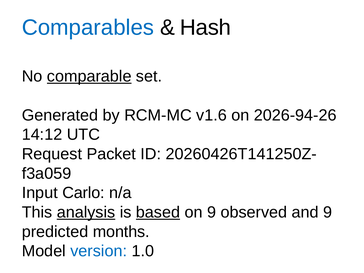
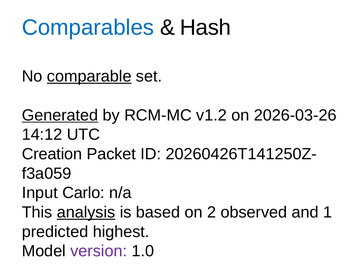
Generated underline: none -> present (60, 115)
v1.6: v1.6 -> v1.2 (212, 115)
2026-94-26: 2026-94-26 -> 2026-03-26 (295, 115)
Request: Request -> Creation (52, 154)
based underline: present -> none (158, 212)
on 9: 9 -> 2 (212, 212)
and 9: 9 -> 1 (328, 212)
months: months -> highest (121, 232)
version colour: blue -> purple (99, 251)
